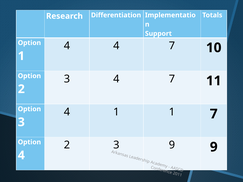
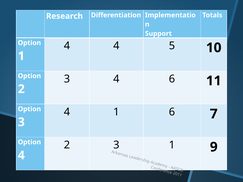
4 4 7: 7 -> 5 (172, 46)
3 4 7: 7 -> 6 (172, 79)
1 1: 1 -> 6 (172, 112)
3 9: 9 -> 1 (172, 145)
